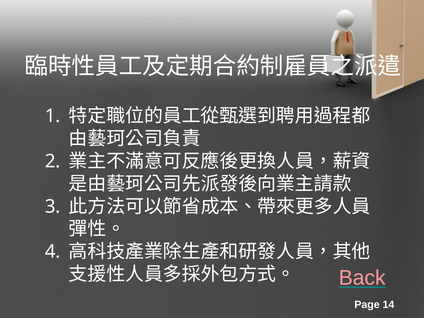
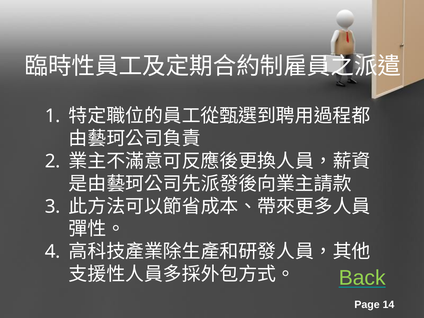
Back colour: pink -> light green (362, 278)
